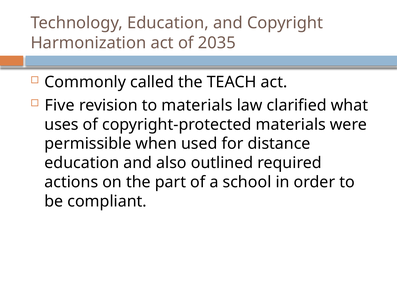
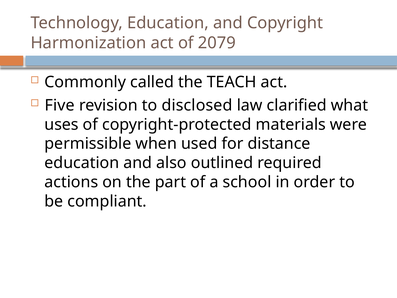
2035: 2035 -> 2079 (217, 43)
to materials: materials -> disclosed (197, 105)
